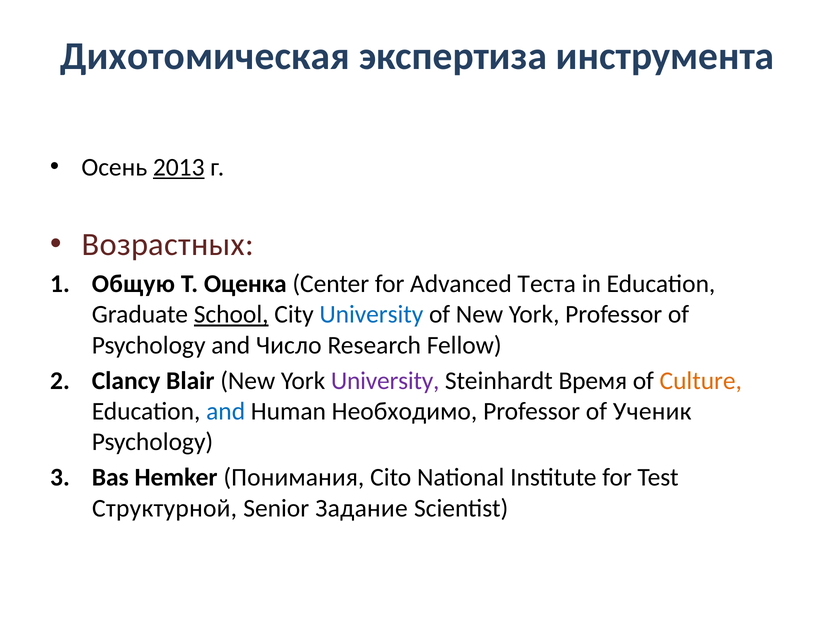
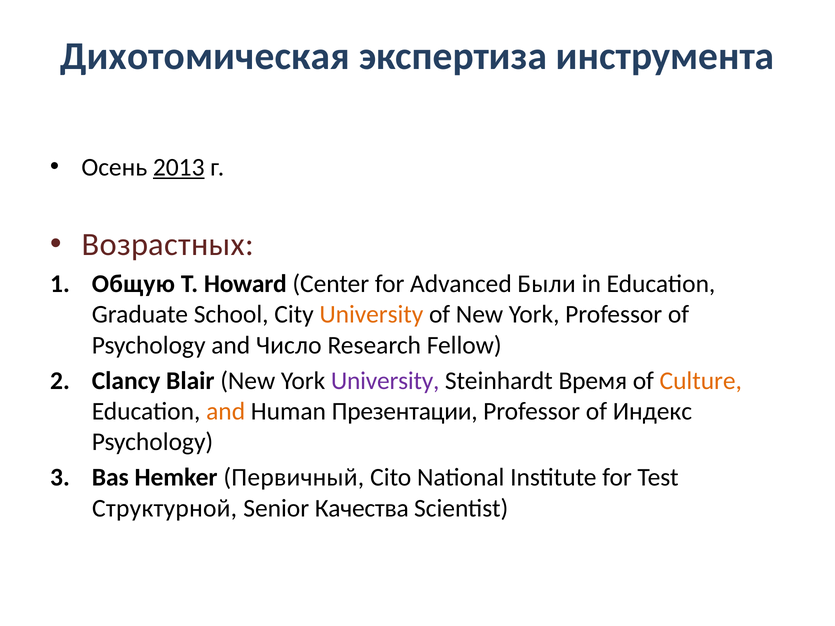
Оценка: Оценка -> Howard (245, 284)
Теста: Теста -> Были (547, 284)
School underline: present -> none (231, 315)
University colour: blue -> orange (371, 315)
and colour: blue -> orange (226, 411)
Необходимо: Необходимо -> Презентации (405, 411)
Ученик: Ученик -> Индекс (652, 411)
Понимания: Понимания -> Первичный (294, 478)
Задание: Задание -> Качества (362, 508)
